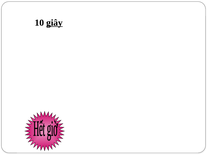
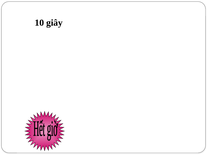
giây underline: present -> none (54, 23)
